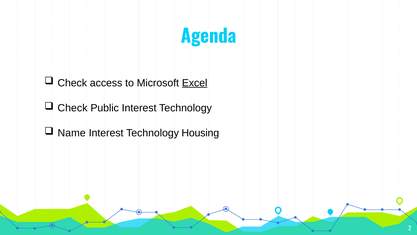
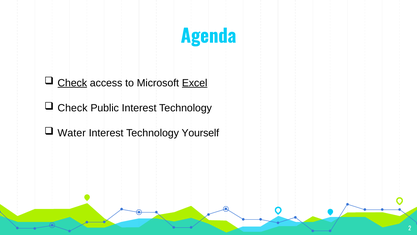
Check underline: none -> present (72, 83)
Name: Name -> Water (72, 133)
Housing: Housing -> Yourself (200, 133)
